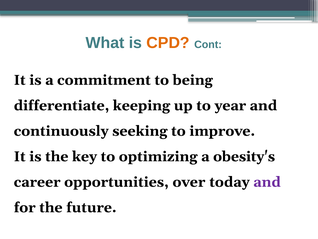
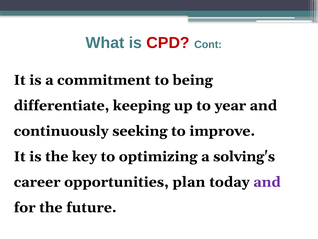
CPD colour: orange -> red (168, 43)
obesity's: obesity's -> solving's (244, 156)
over: over -> plan (189, 182)
